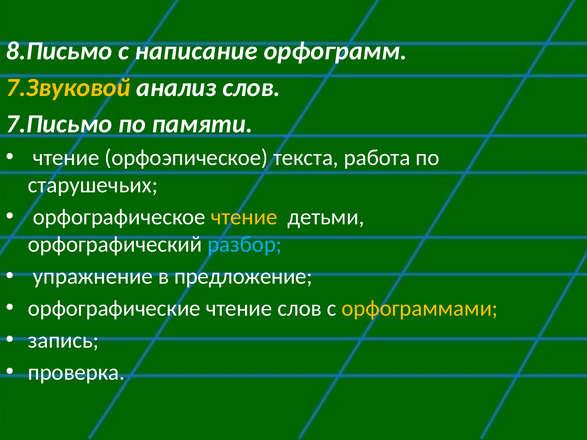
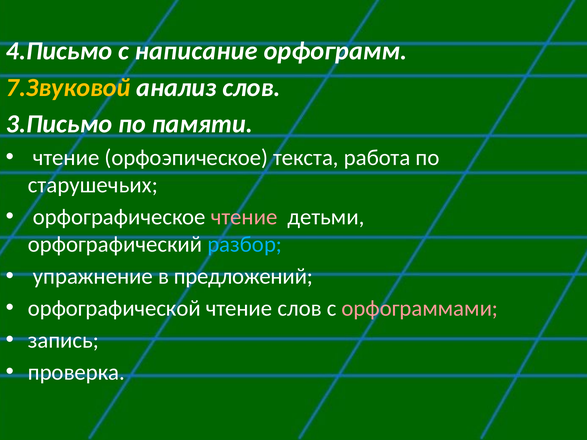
8.Письмо: 8.Письмо -> 4.Письмо (59, 51)
7.Письмо: 7.Письмо -> 3.Письмо (59, 124)
чтение colour: yellow -> pink (244, 217)
предложение: предложение -> предложений (243, 277)
орфографические: орфографические -> орфографической (114, 309)
орфограммами colour: yellow -> pink (420, 309)
